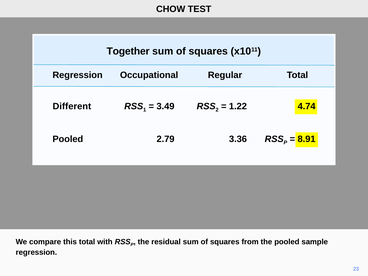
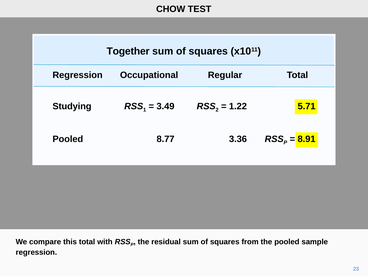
Different: Different -> Studying (72, 106)
4.74: 4.74 -> 5.71 (307, 106)
2.79: 2.79 -> 8.77 (166, 139)
